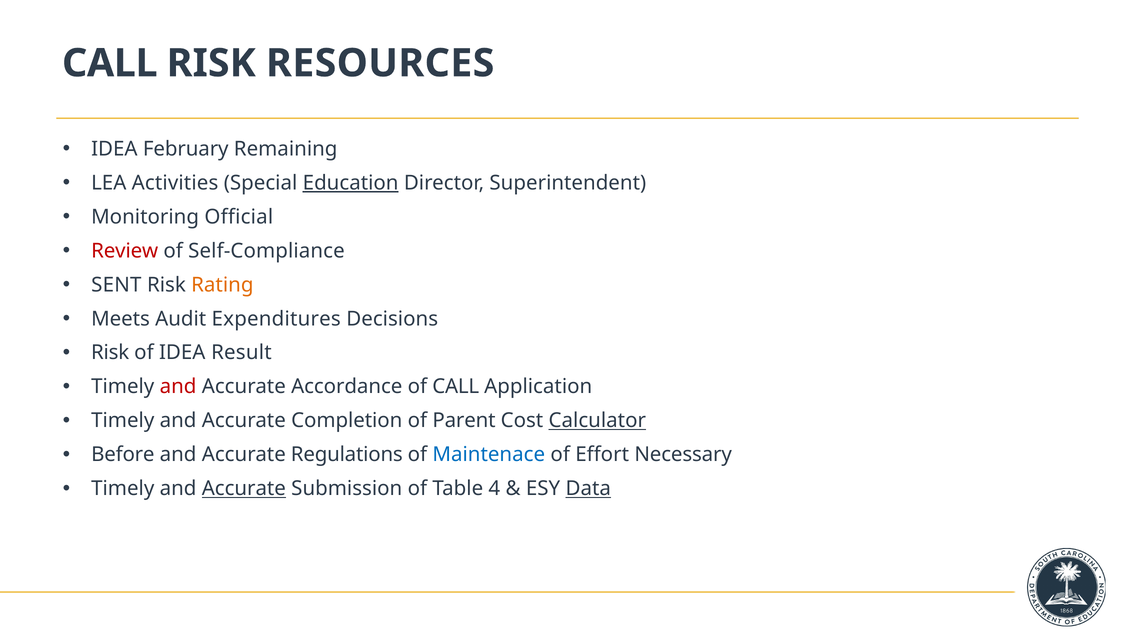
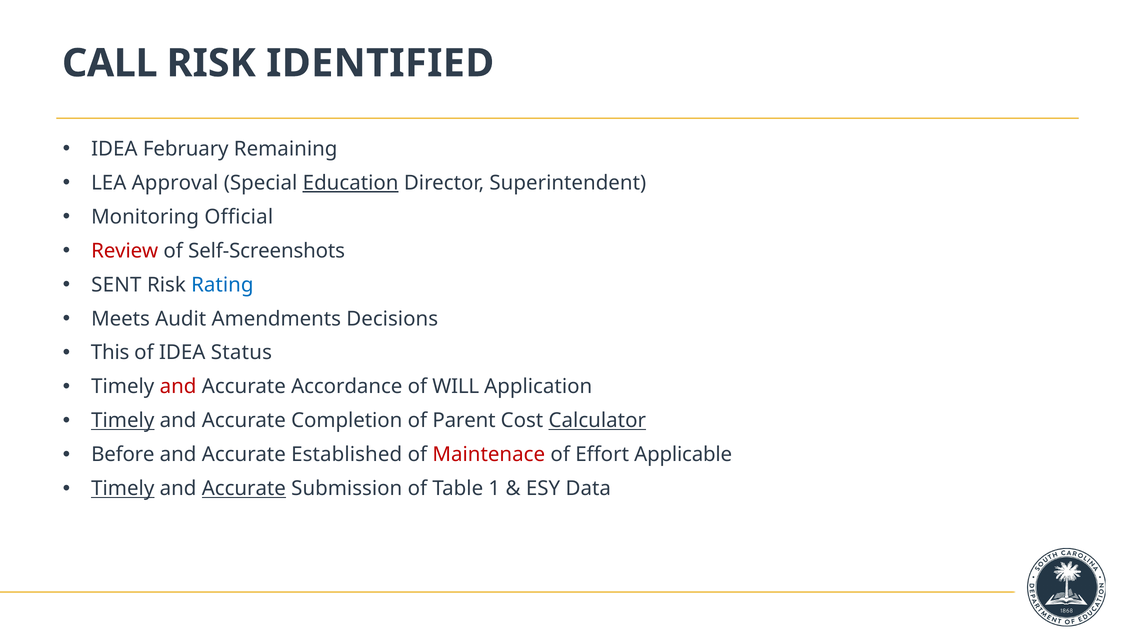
RESOURCES: RESOURCES -> IDENTIFIED (380, 63)
Activities: Activities -> Approval (175, 183)
Self-Compliance: Self-Compliance -> Self-Screenshots (267, 251)
Rating colour: orange -> blue (222, 285)
Expenditures: Expenditures -> Amendments (276, 319)
Risk: Risk -> This (110, 353)
Result: Result -> Status (241, 353)
of CALL: CALL -> WILL (456, 387)
Timely underline: none -> present (123, 421)
Regulations: Regulations -> Established (347, 455)
Maintenace colour: blue -> red (489, 455)
Necessary: Necessary -> Applicable (683, 455)
Timely underline: none -> present (123, 489)
4: 4 -> 1 (494, 489)
Data underline: present -> none (588, 489)
